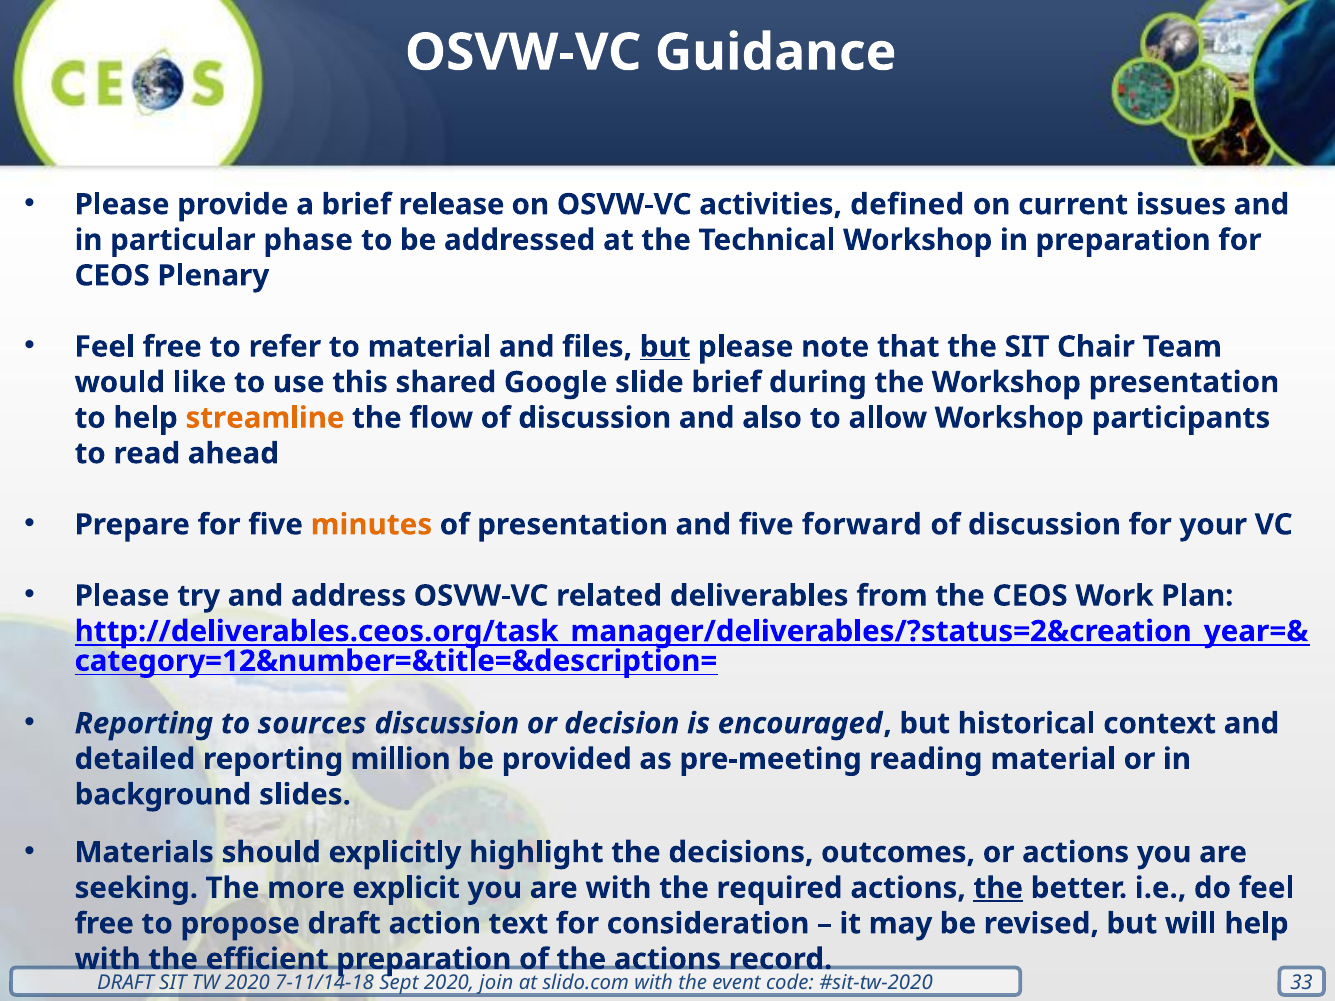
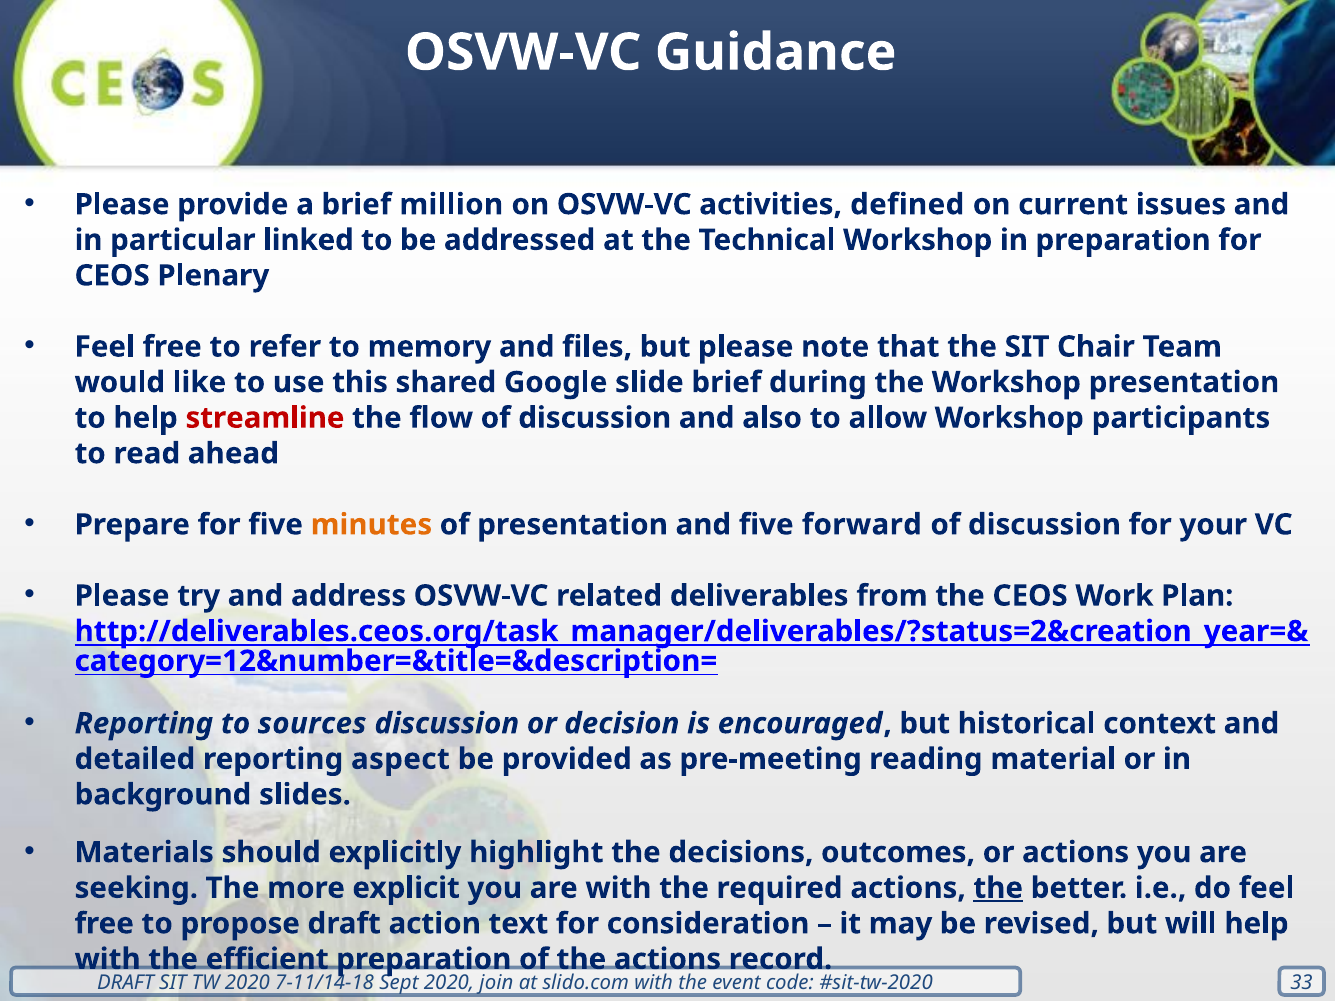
release: release -> million (451, 205)
phase: phase -> linked (308, 240)
to material: material -> memory (429, 347)
but underline: present -> none (665, 347)
streamline colour: orange -> red (265, 418)
million: million -> aspect (400, 759)
